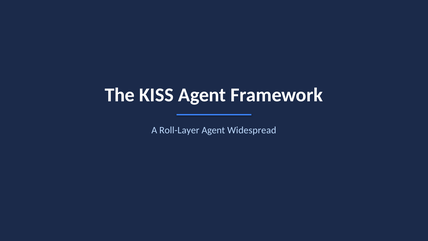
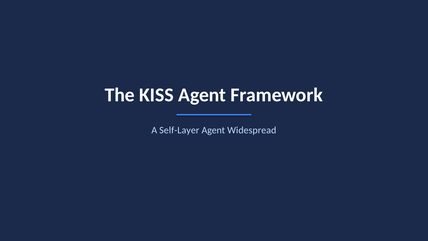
Roll-Layer: Roll-Layer -> Self-Layer (179, 130)
